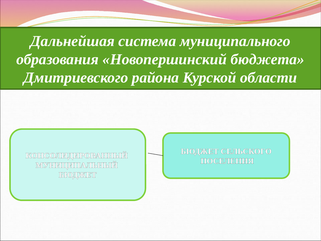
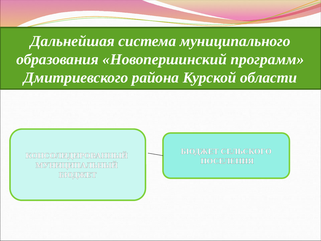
бюджета: бюджета -> программ (267, 59)
